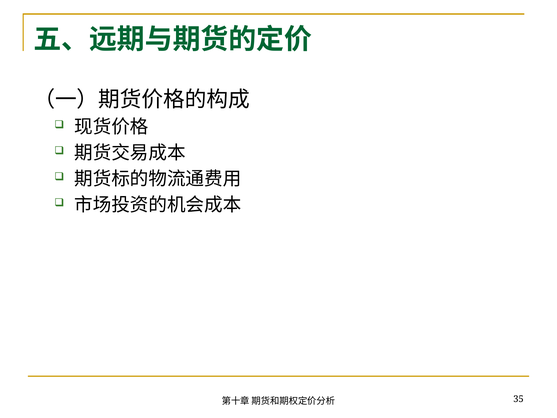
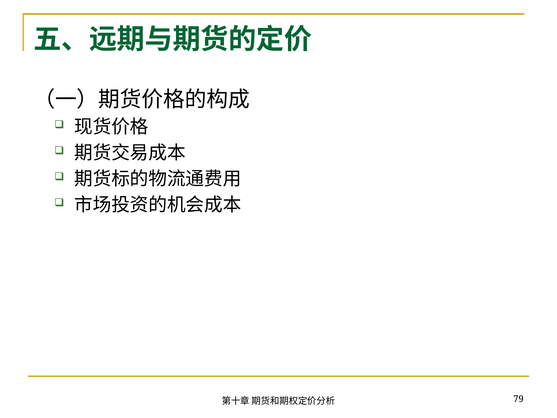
35: 35 -> 79 (518, 399)
